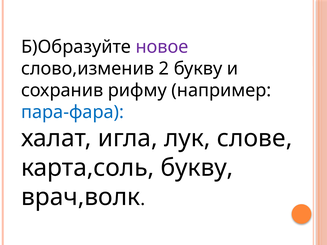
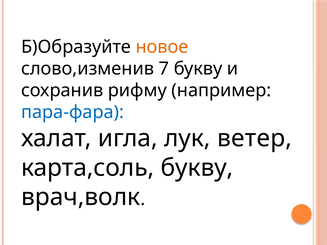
новое colour: purple -> orange (162, 47)
2: 2 -> 7 (164, 69)
слове: слове -> ветер (255, 138)
